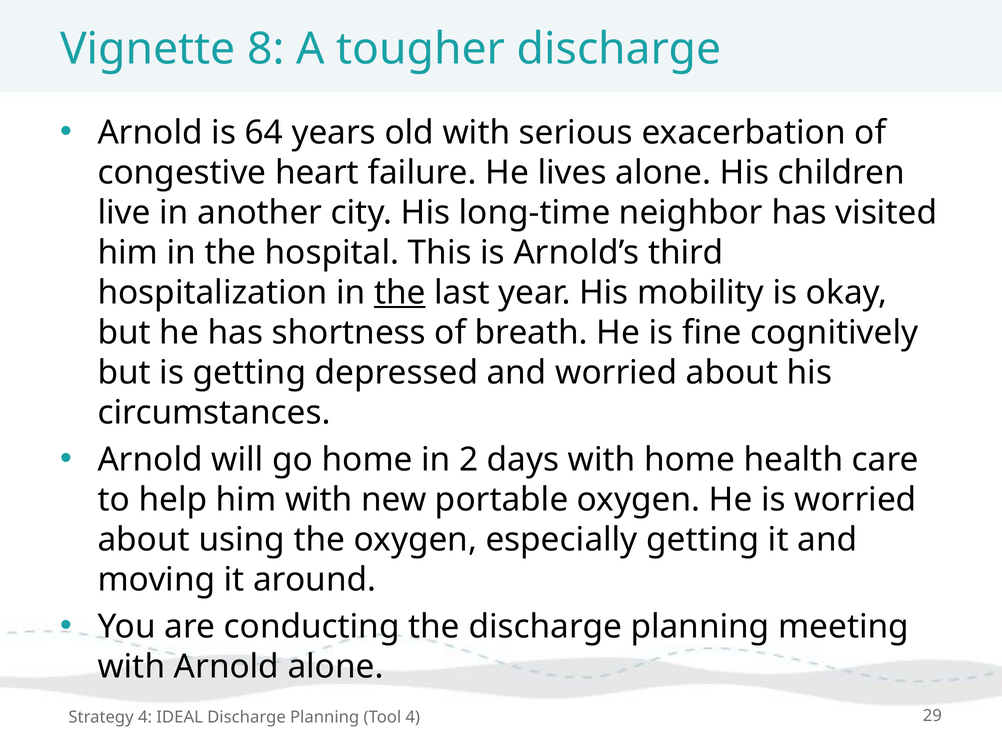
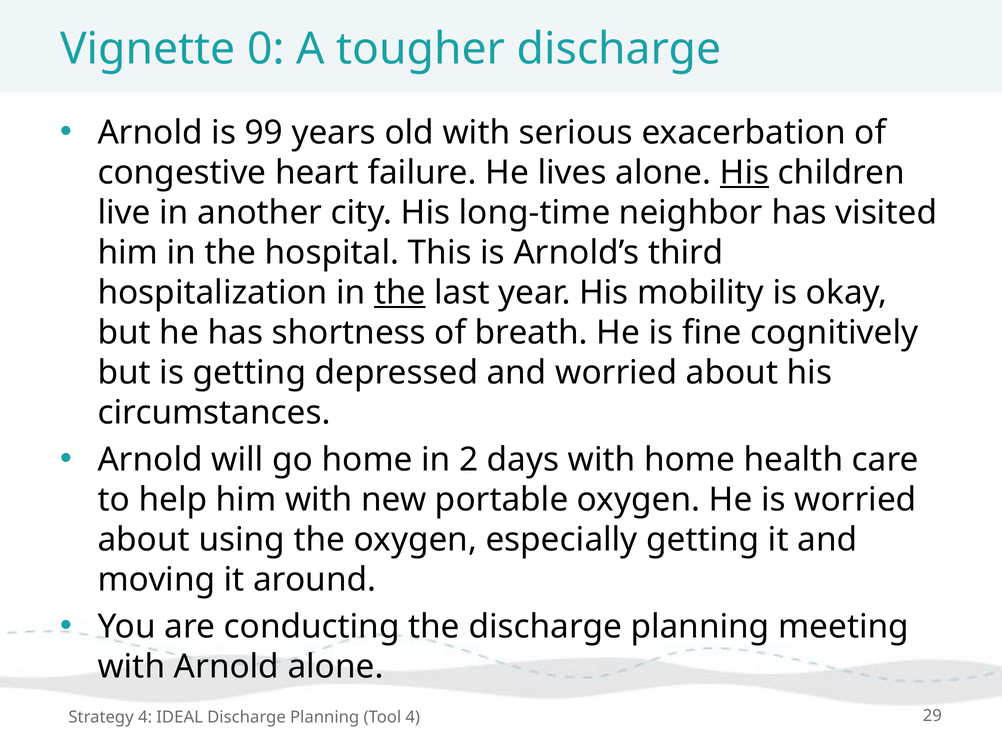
8: 8 -> 0 (266, 49)
64: 64 -> 99 (264, 133)
His underline: none -> present (745, 173)
